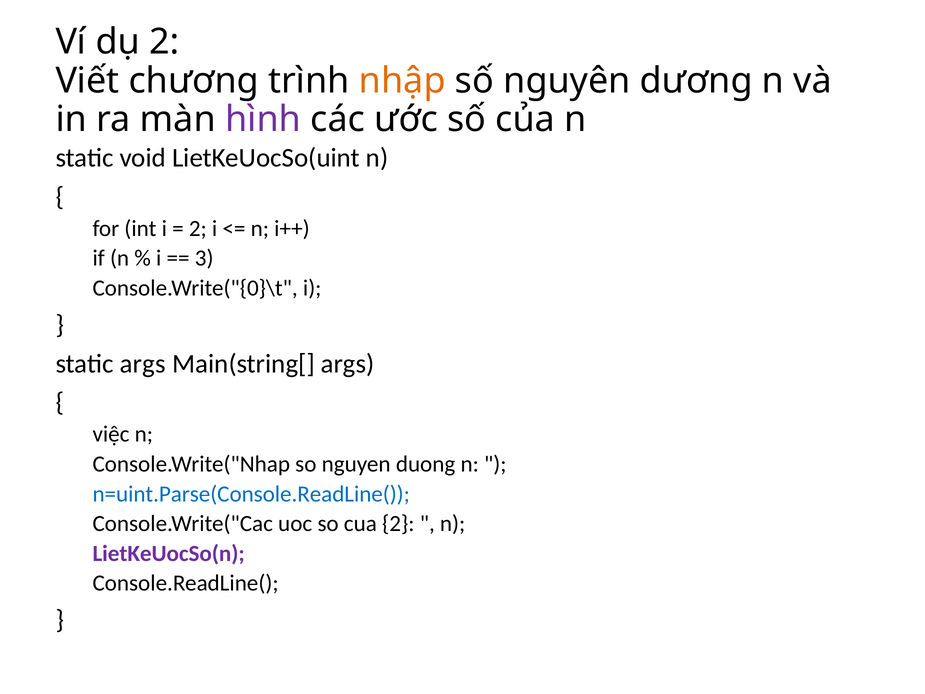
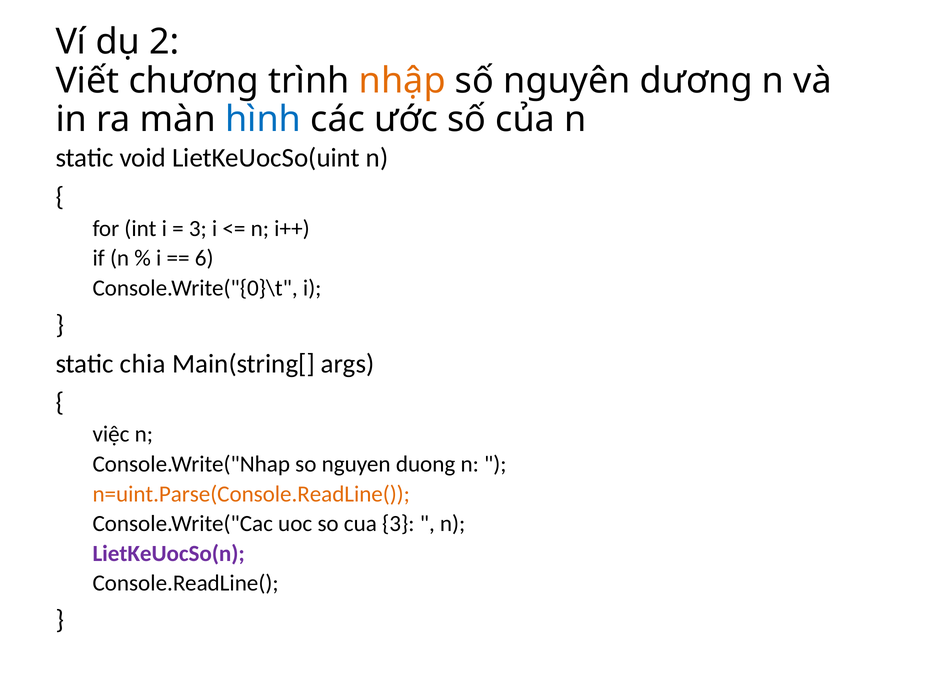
hình colour: purple -> blue (263, 120)
2: 2 -> 3 (198, 228)
3: 3 -> 6 (204, 258)
static args: args -> chia (143, 363)
n=uint.Parse(Console.ReadLine( colour: blue -> orange (251, 494)
cua 2: 2 -> 3 (398, 524)
